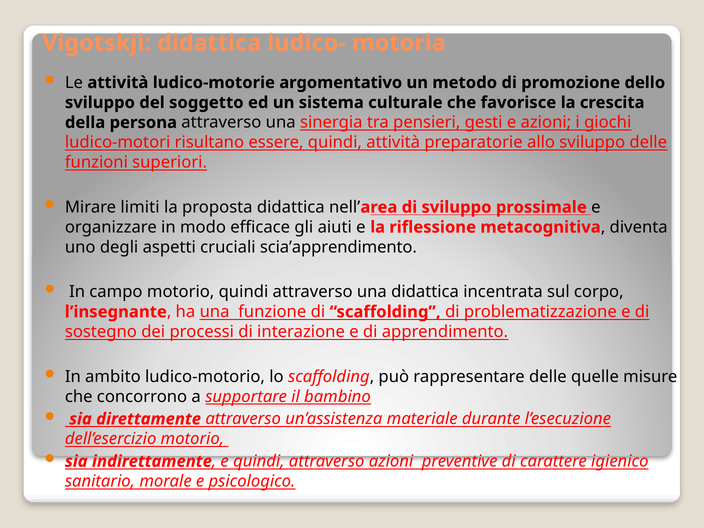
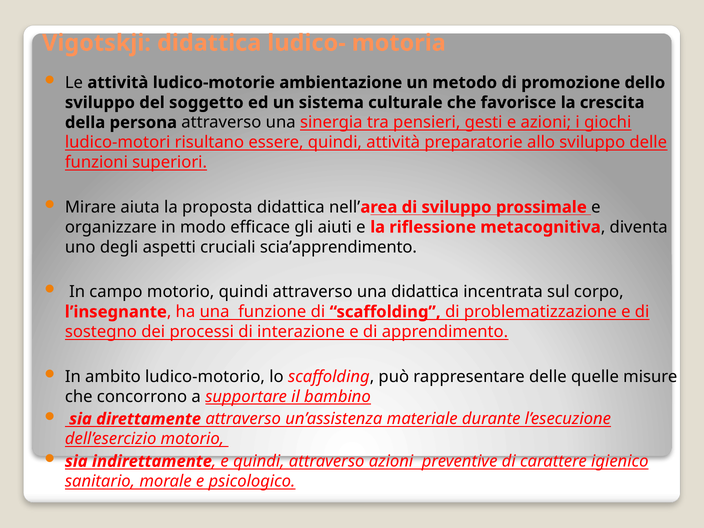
argomentativo: argomentativo -> ambientazione (341, 83)
limiti: limiti -> aiuta (140, 207)
